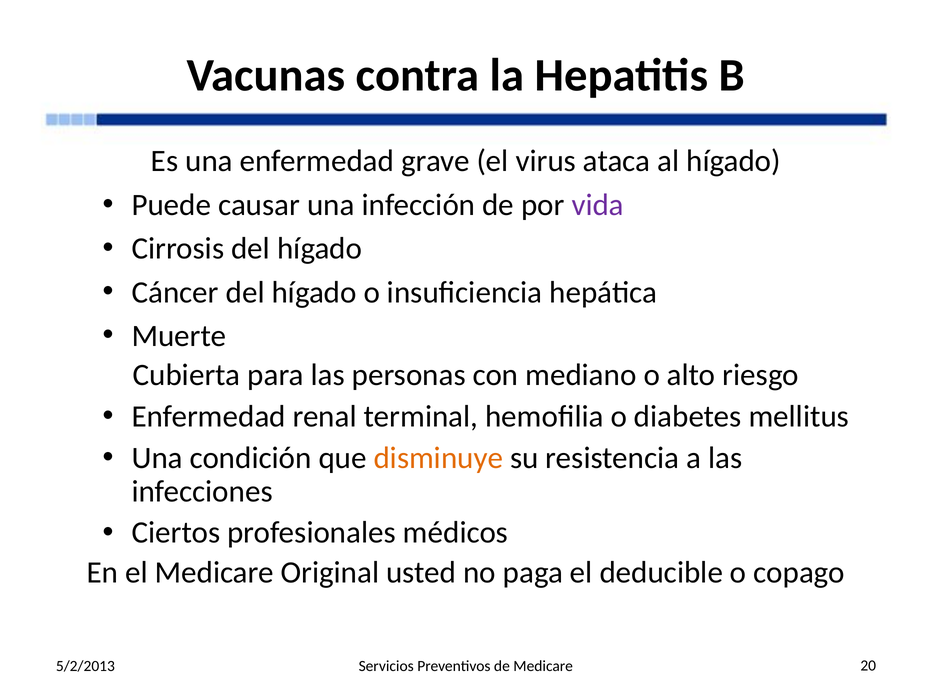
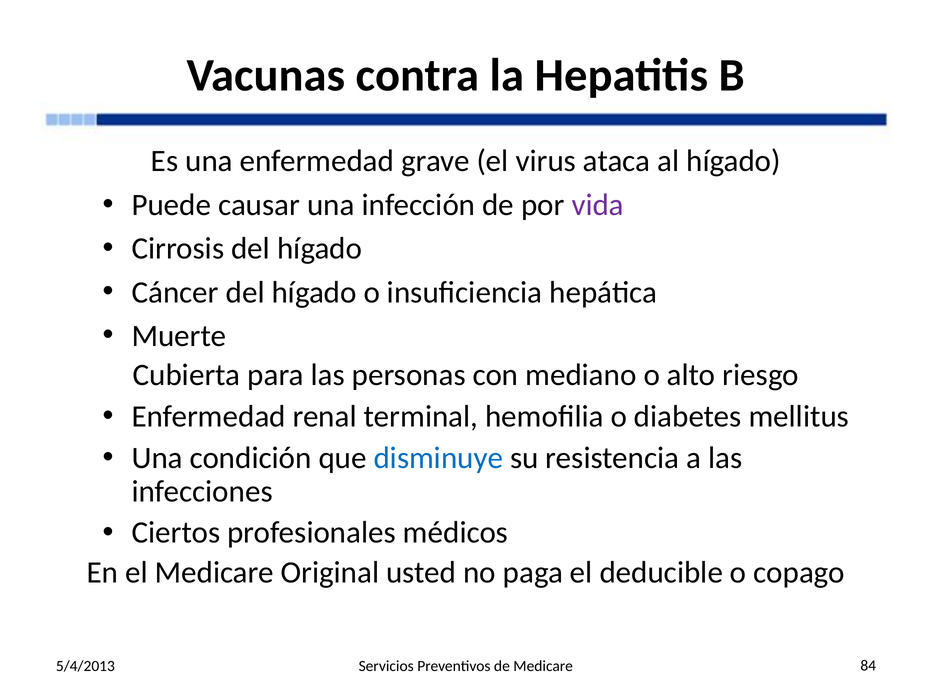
disminuye colour: orange -> blue (438, 458)
5/2/2013: 5/2/2013 -> 5/4/2013 (85, 666)
20: 20 -> 84 (868, 666)
